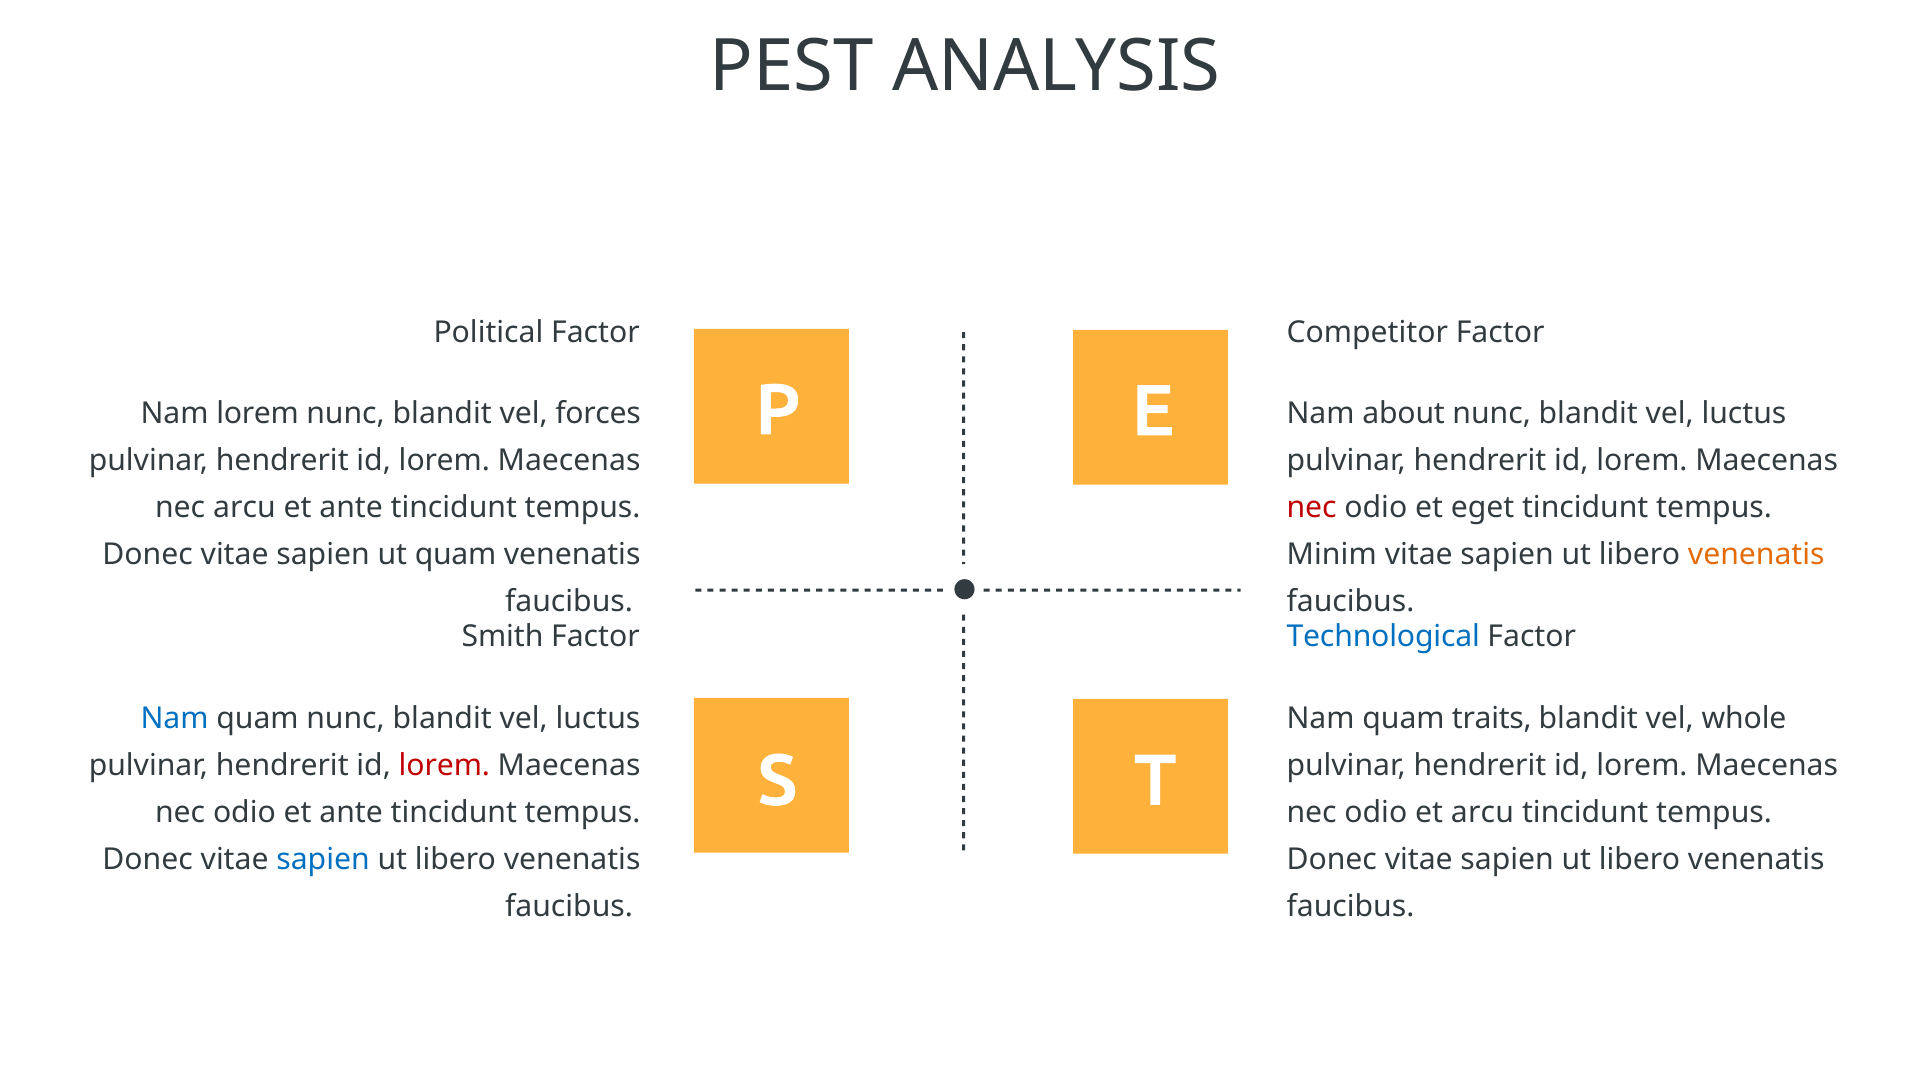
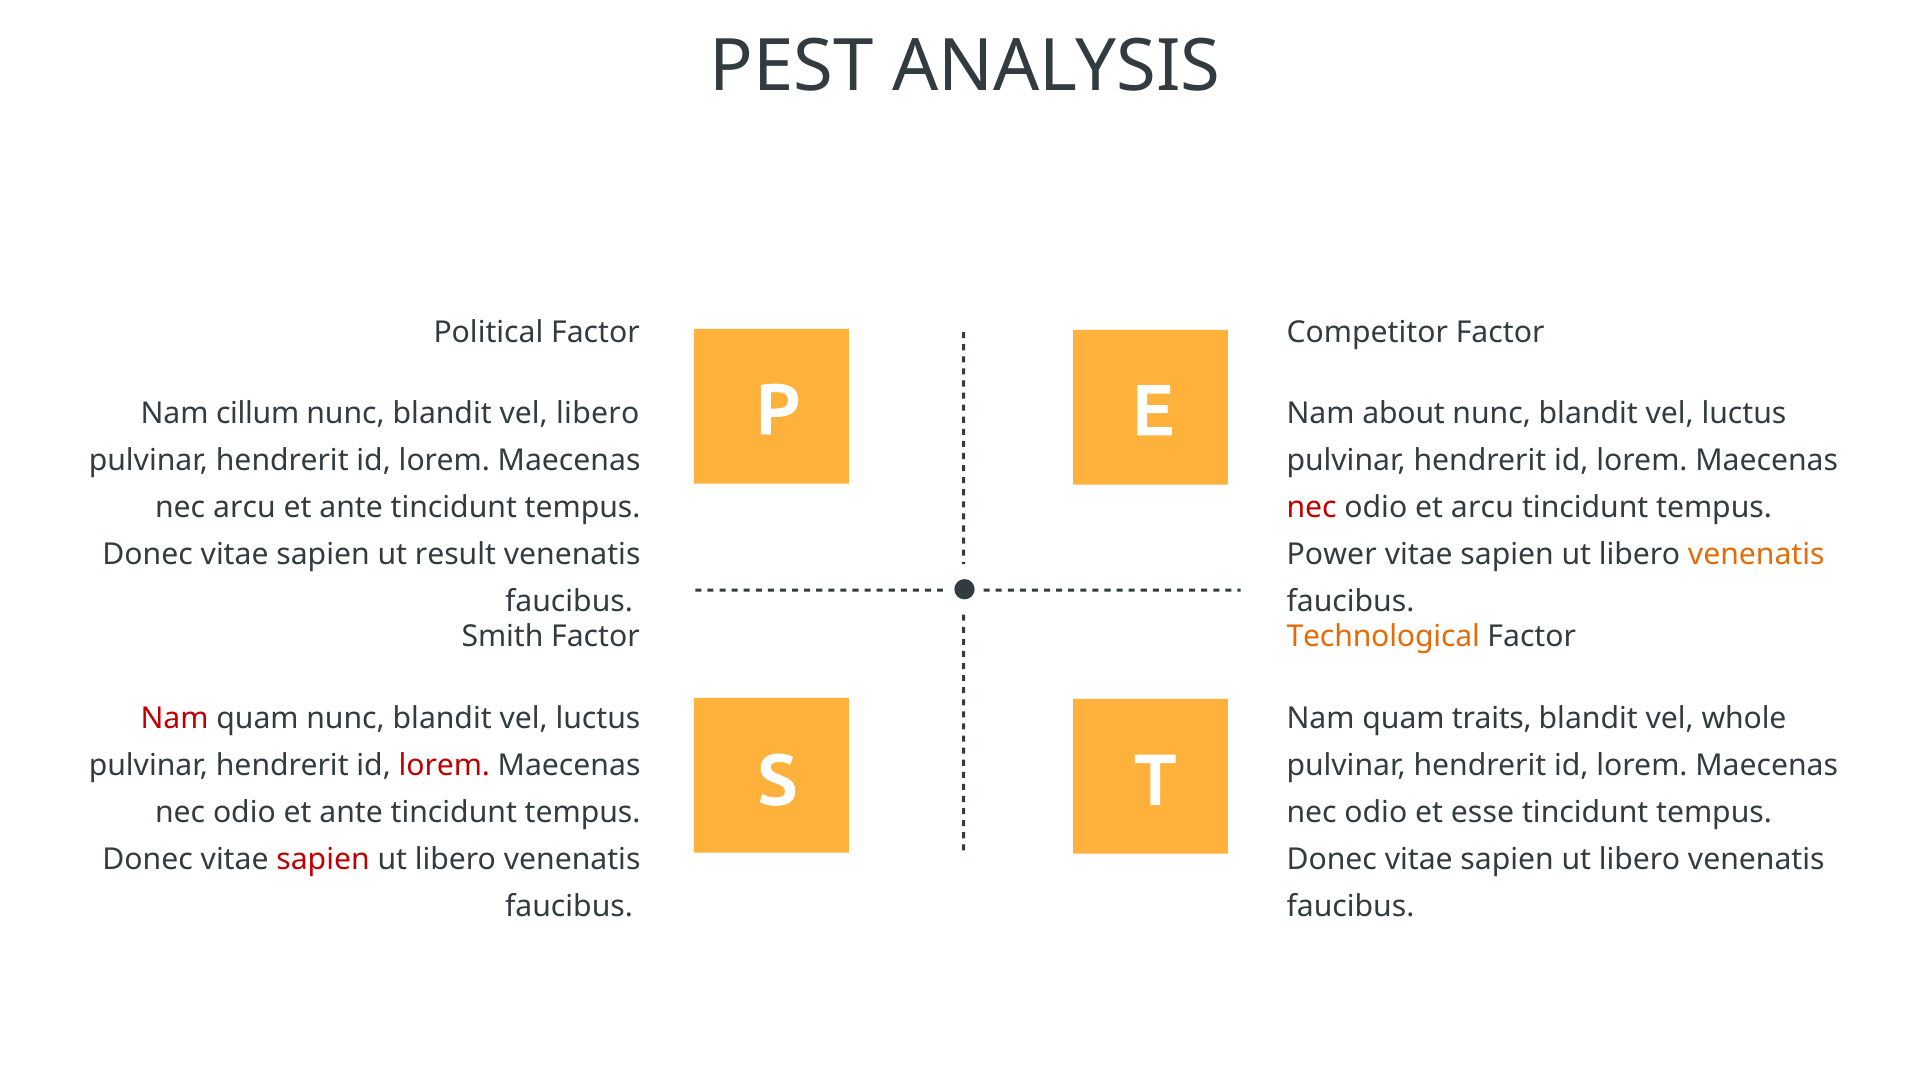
Nam lorem: lorem -> cillum (258, 414)
vel forces: forces -> libero (598, 414)
et eget: eget -> arcu (1482, 508)
ut quam: quam -> result (455, 555)
Minim: Minim -> Power (1332, 555)
Technological colour: blue -> orange (1383, 637)
Nam colour: blue -> red (175, 718)
et arcu: arcu -> esse (1483, 813)
sapien colour: blue -> red (323, 860)
